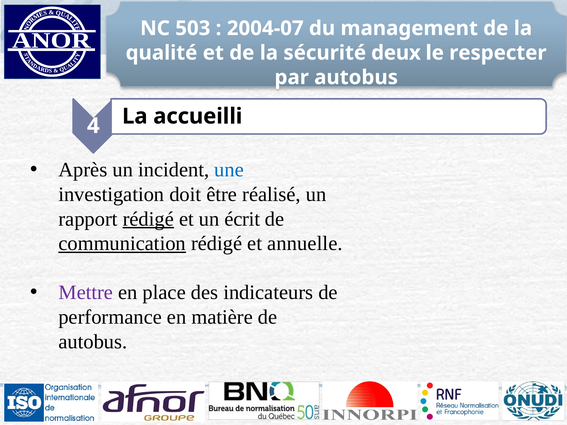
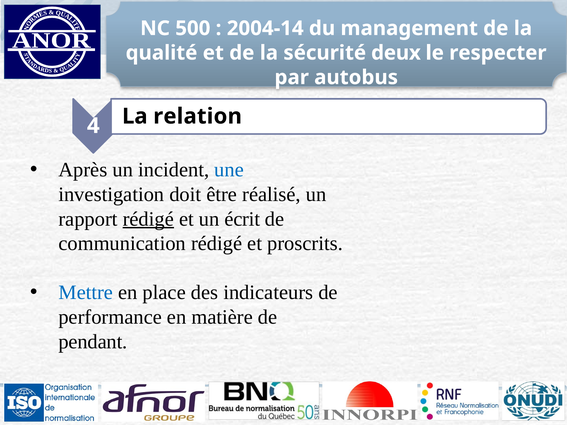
503: 503 -> 500 (193, 28)
2004-07: 2004-07 -> 2004-14 (265, 28)
accueilli: accueilli -> relation (198, 116)
communication underline: present -> none (122, 244)
annuelle: annuelle -> proscrits (305, 244)
Mettre colour: purple -> blue (86, 293)
autobus: autobus -> pendant (93, 342)
